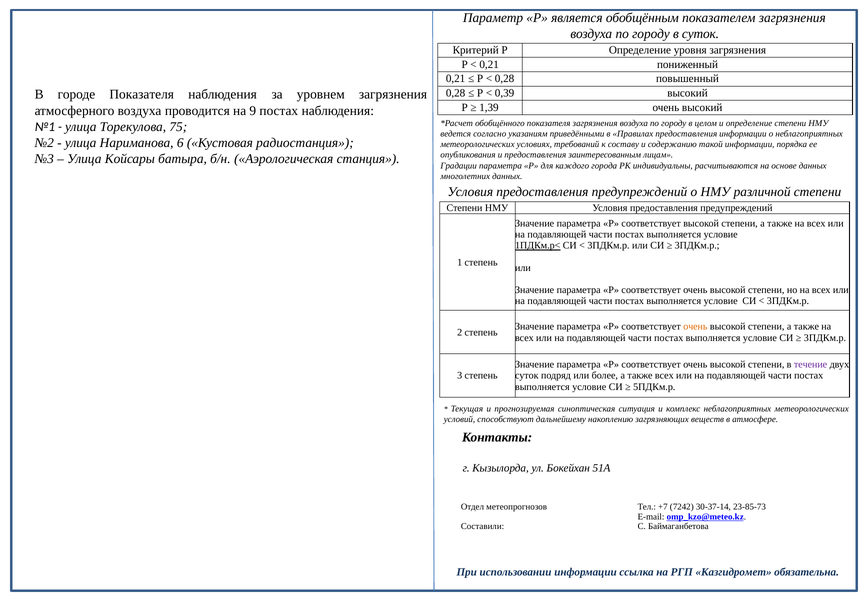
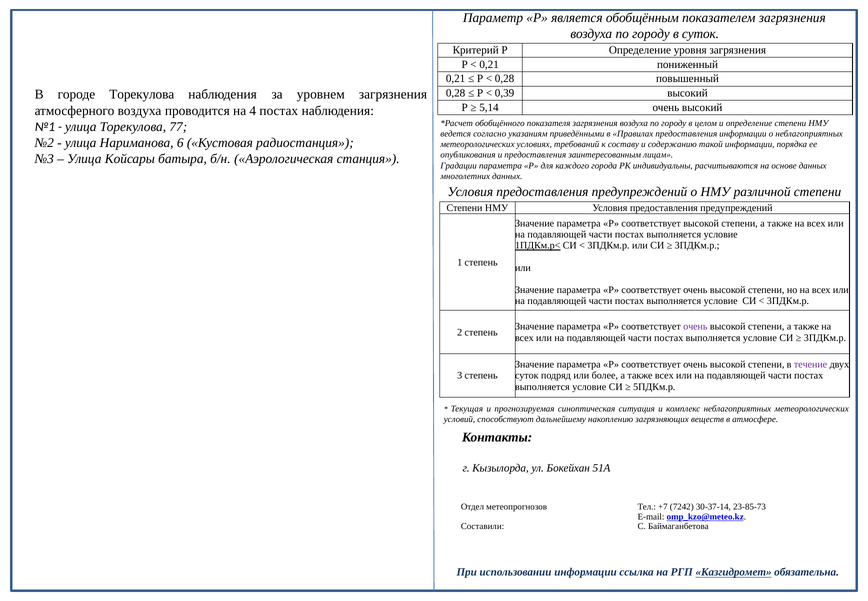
городе Показателя: Показателя -> Торекулова (142, 95)
1,39: 1,39 -> 5,14 (489, 107)
9: 9 -> 4 (253, 111)
75: 75 -> 77 (178, 127)
очень colour: orange -> purple (695, 327)
Казгидромет underline: none -> present (734, 572)
